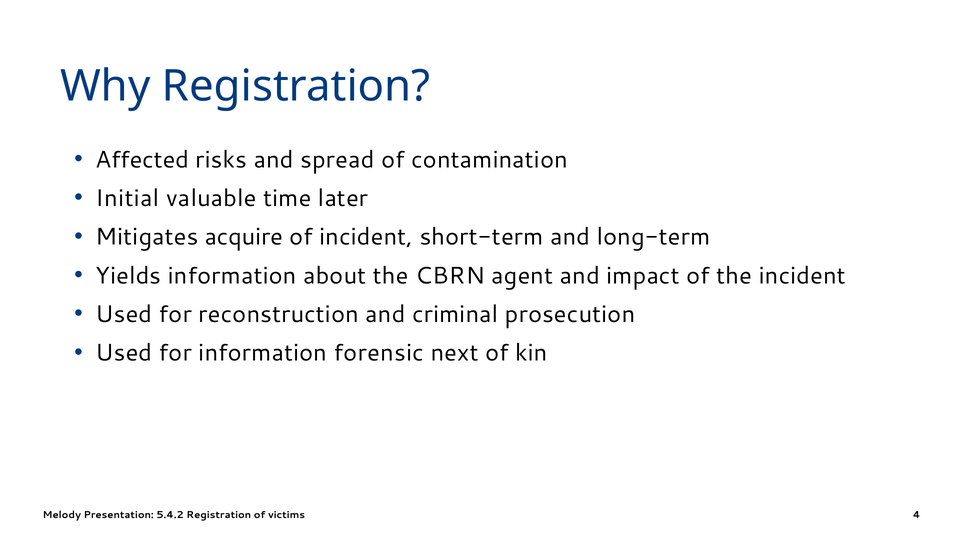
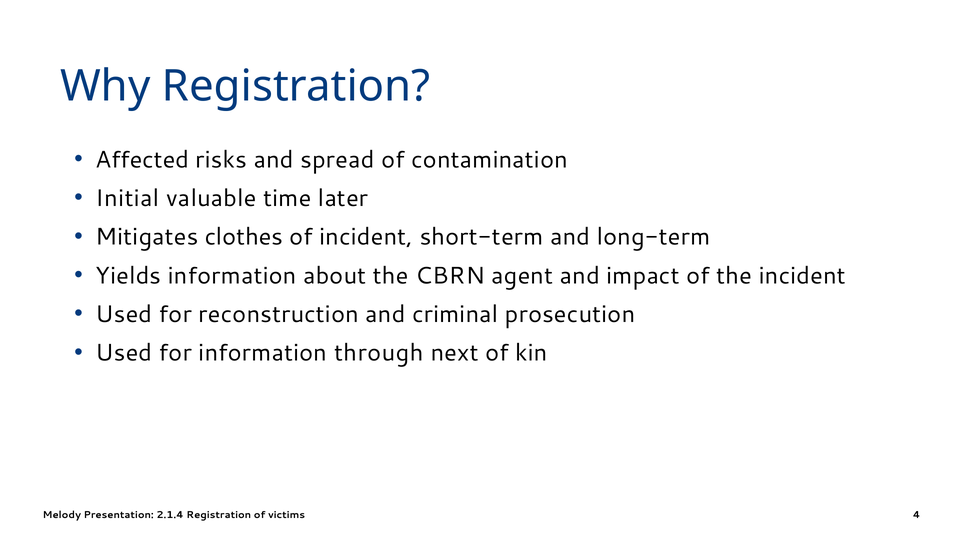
acquire: acquire -> clothes (244, 237)
forensic: forensic -> through (379, 353)
5.4.2: 5.4.2 -> 2.1.4 (170, 515)
